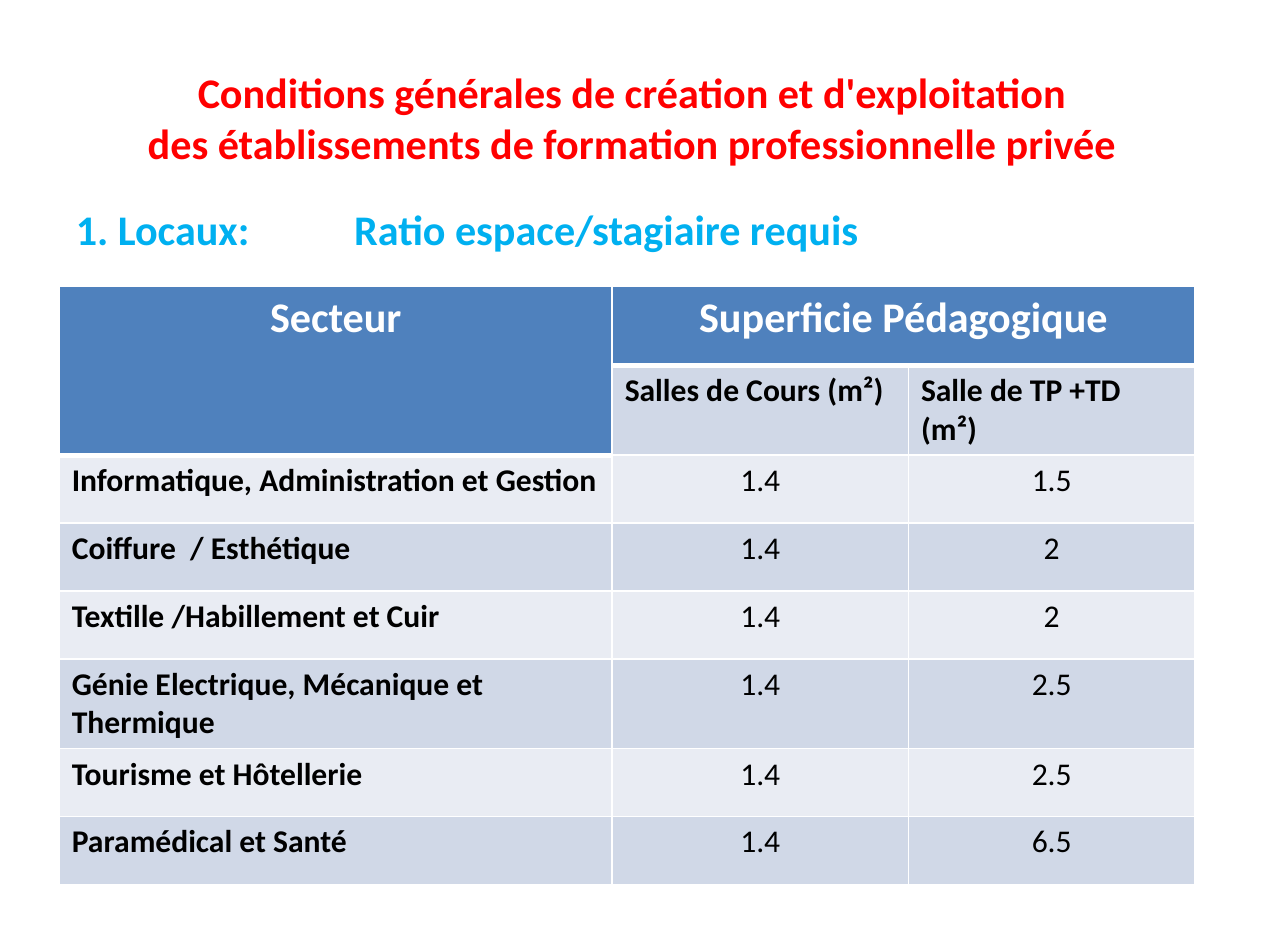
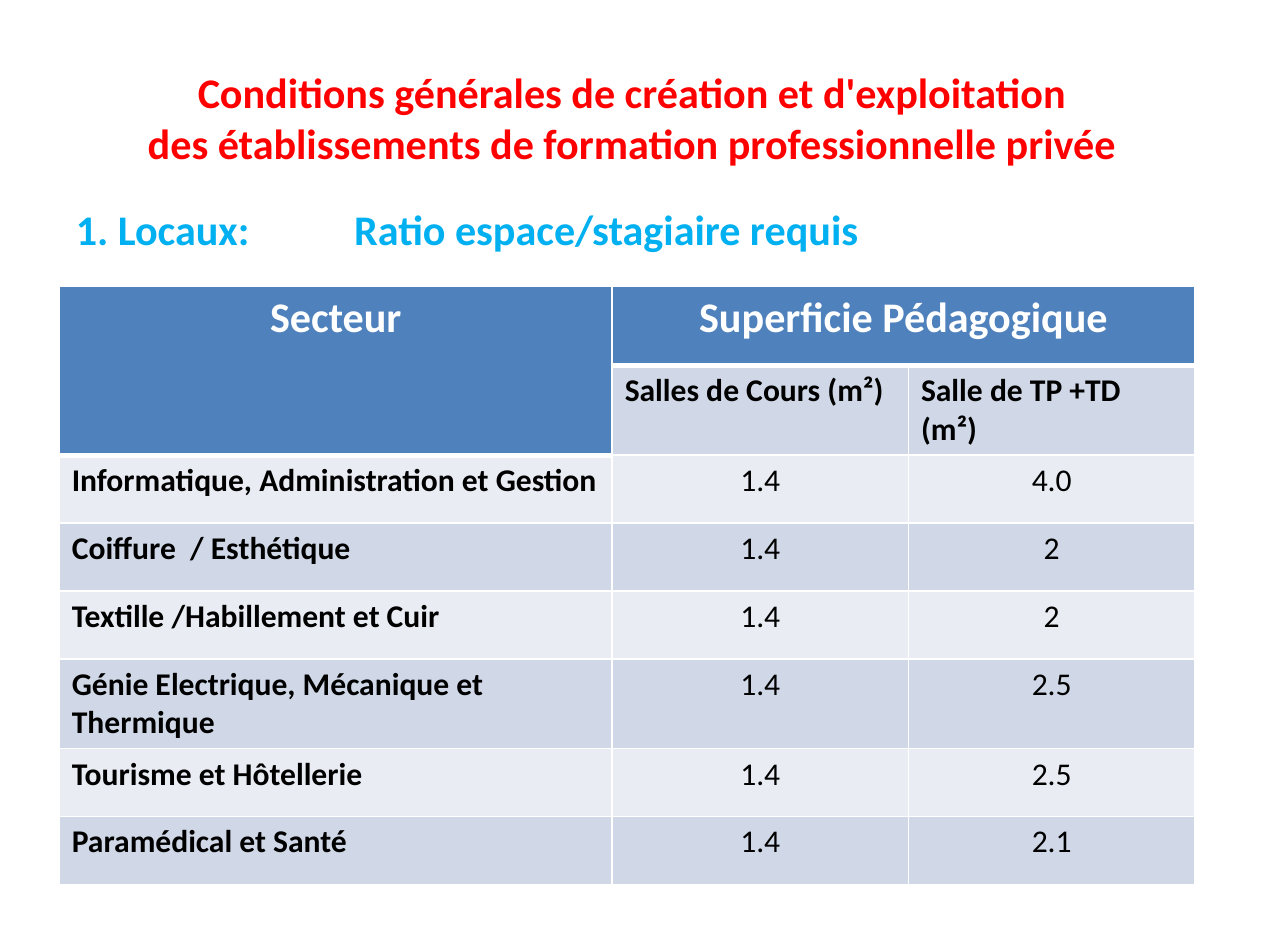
1.5: 1.5 -> 4.0 (1052, 481)
6.5: 6.5 -> 2.1 (1052, 843)
